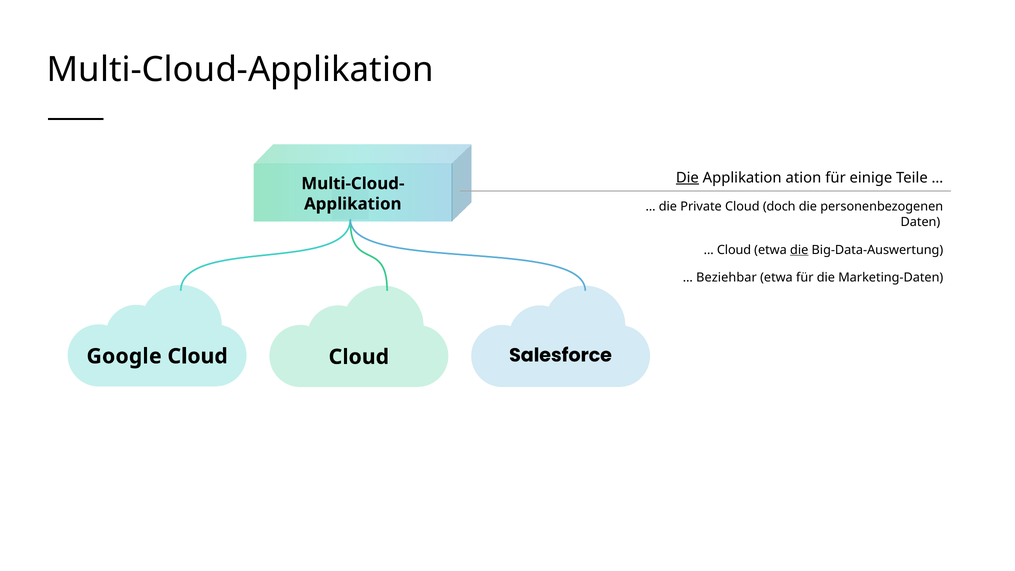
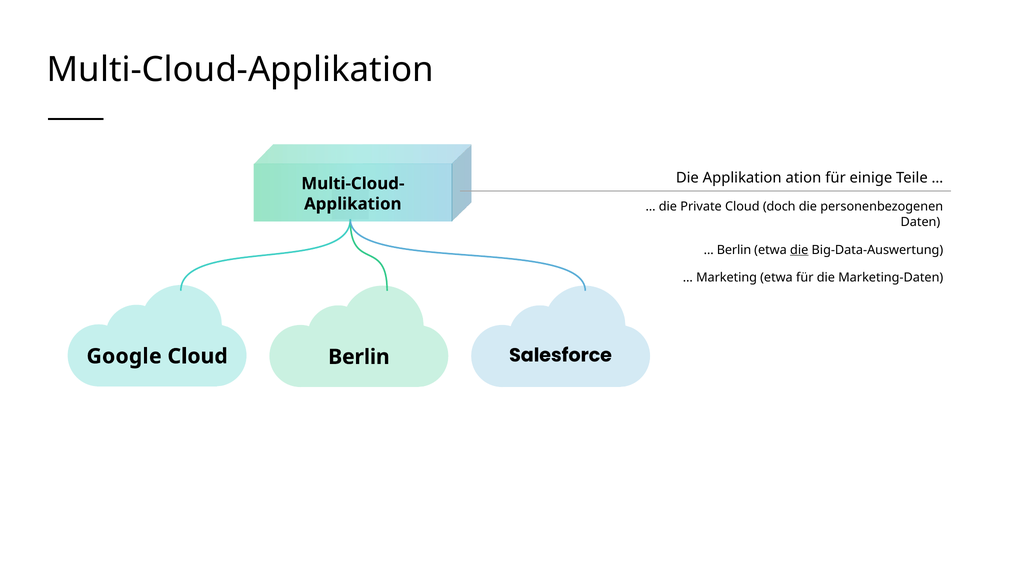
Die underline: present -> none (687, 178)
Cloud: Cloud -> Berlin (734, 250)
Beziehbar: Beziehbar -> Marketing (727, 278)
Cloud Cloud: Cloud -> Berlin (359, 357)
